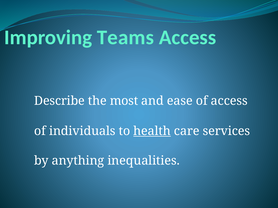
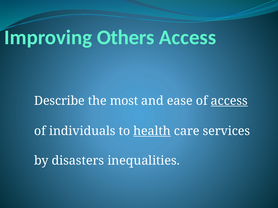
Teams: Teams -> Others (126, 38)
access underline: none -> present (229, 101)
anything: anything -> disasters (78, 161)
